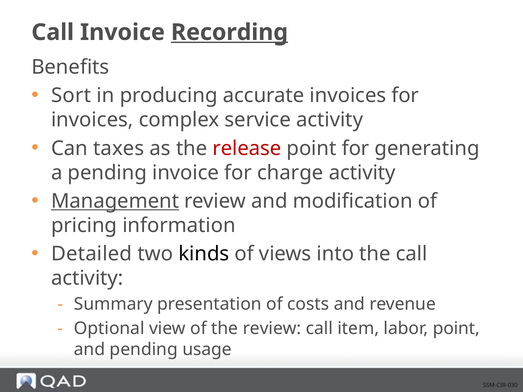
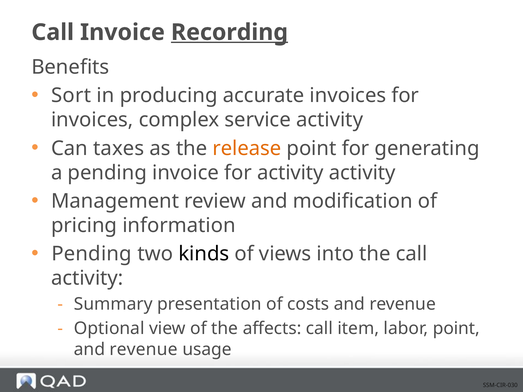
release colour: red -> orange (247, 148)
for charge: charge -> activity (290, 173)
Management underline: present -> none (115, 201)
Detailed: Detailed -> Pending (92, 254)
the review: review -> affects (272, 329)
pending: pending -> revenue (144, 350)
